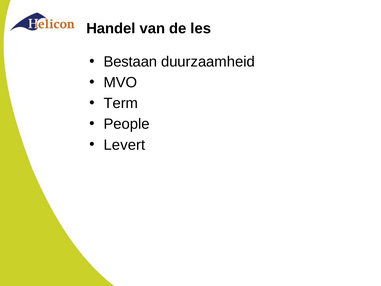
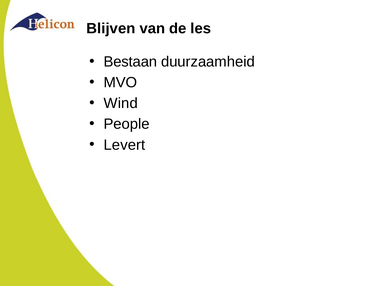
Handel: Handel -> Blijven (111, 28)
Term: Term -> Wind (121, 103)
